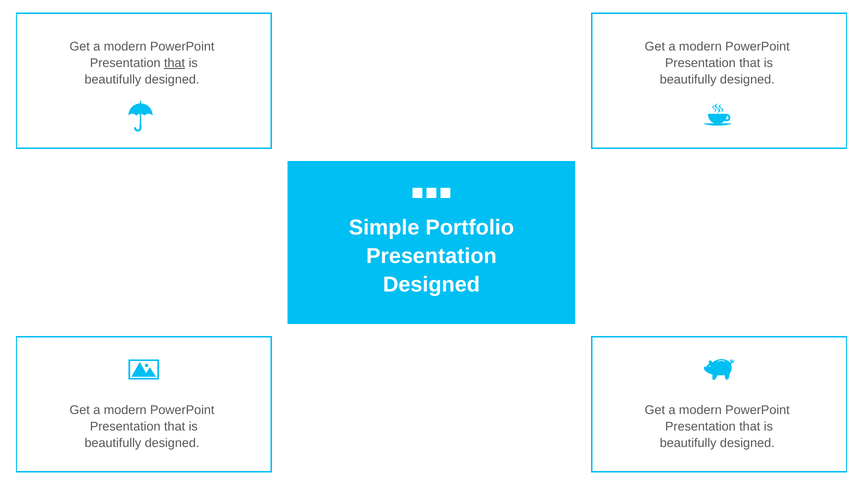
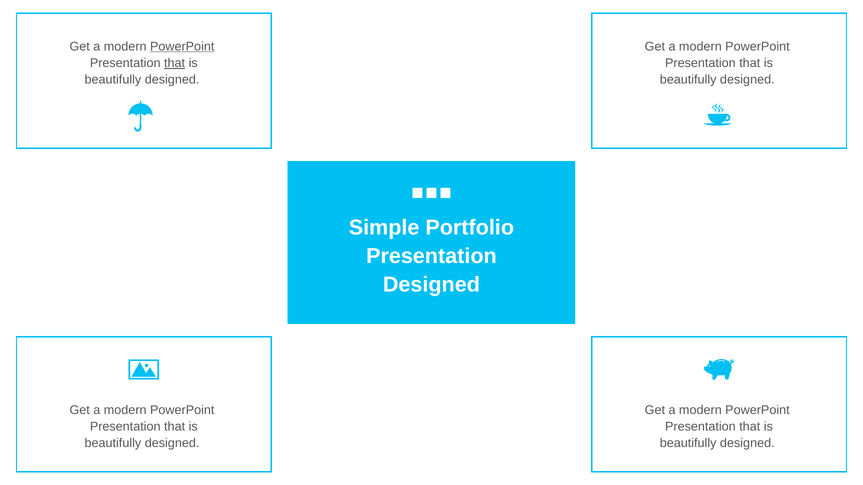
PowerPoint underline: none -> present (182, 46)
